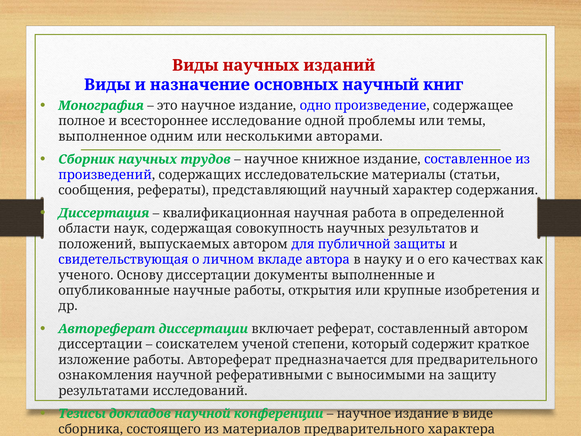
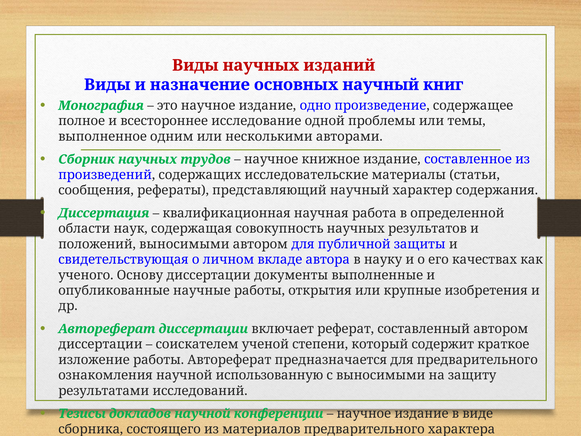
положений выпускаемых: выпускаемых -> выносимыми (184, 244)
реферативными: реферативными -> использованную (269, 375)
